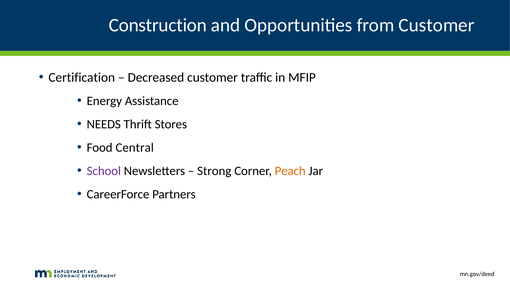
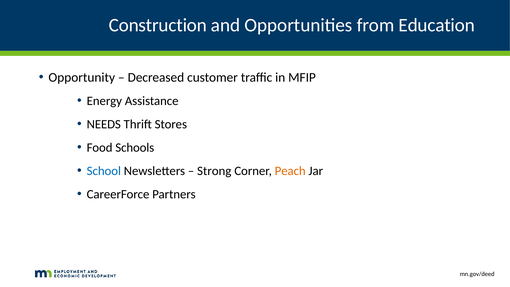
from Customer: Customer -> Education (437, 25)
Certification: Certification -> Opportunity (82, 78)
Central: Central -> Schools (135, 148)
School colour: purple -> blue (104, 171)
